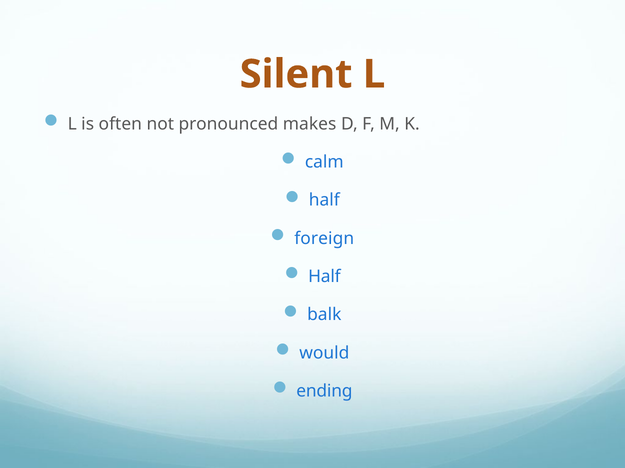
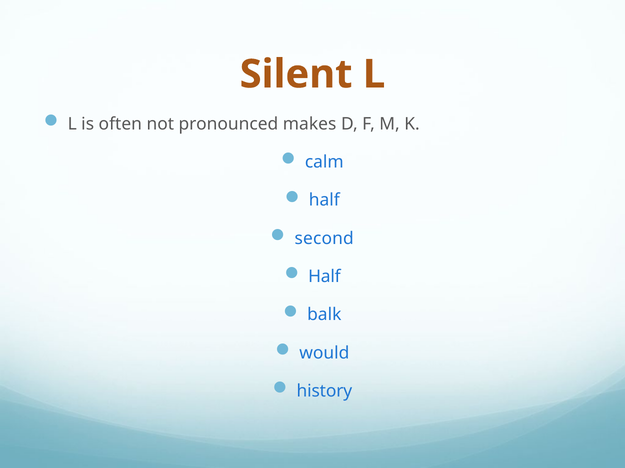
foreign: foreign -> second (324, 239)
ending: ending -> history (324, 392)
